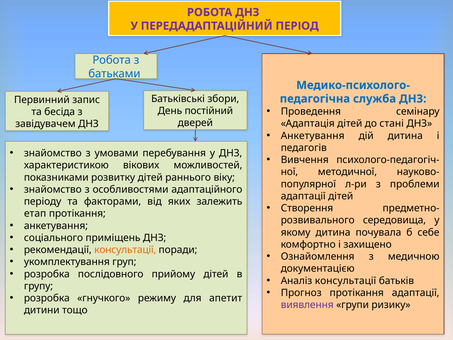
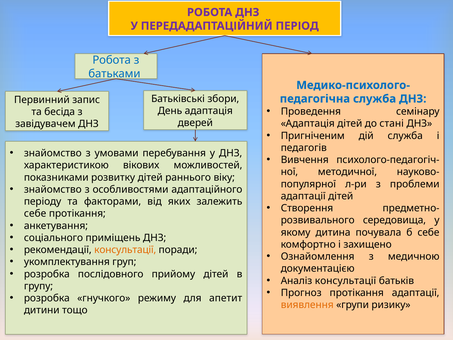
День постійний: постійний -> адаптація (209, 111)
Анкетування: Анкетування -> Пригніченим (313, 136)
дій дитина: дитина -> служба (405, 136)
етап: етап -> себе (35, 213)
виявлення colour: purple -> orange (307, 305)
